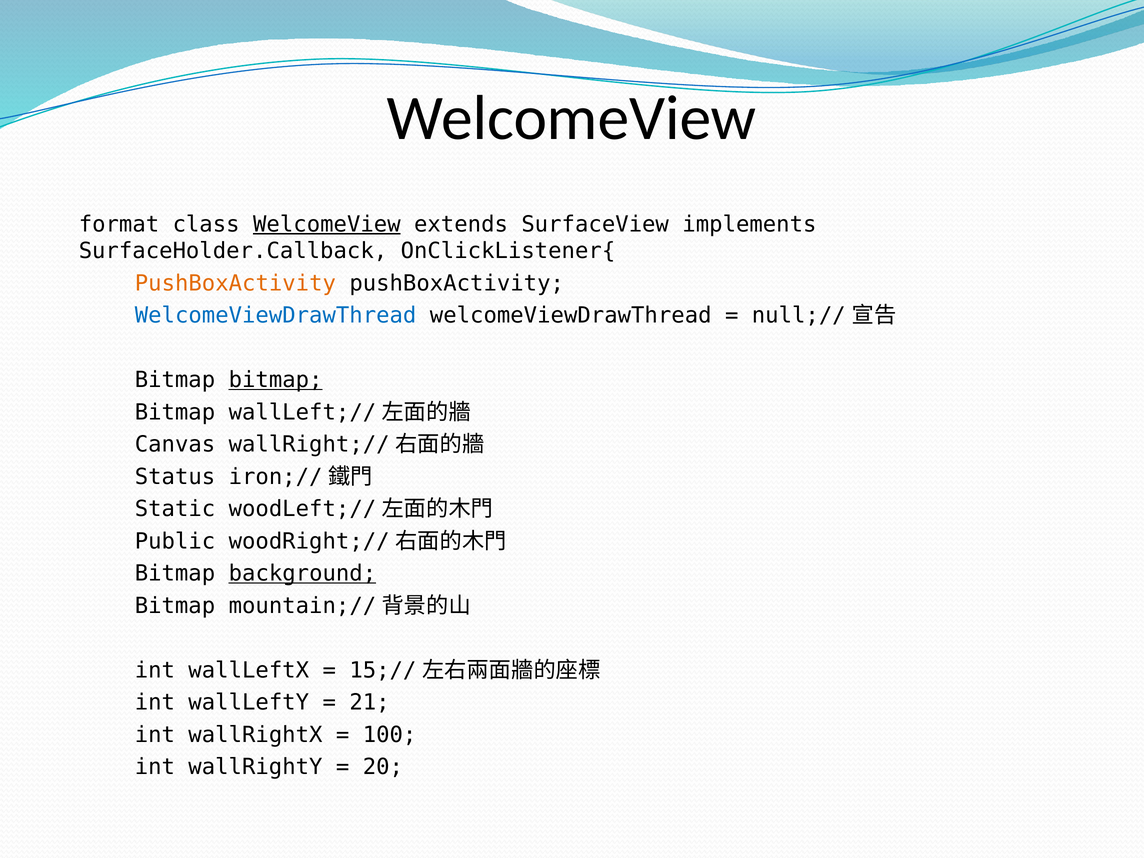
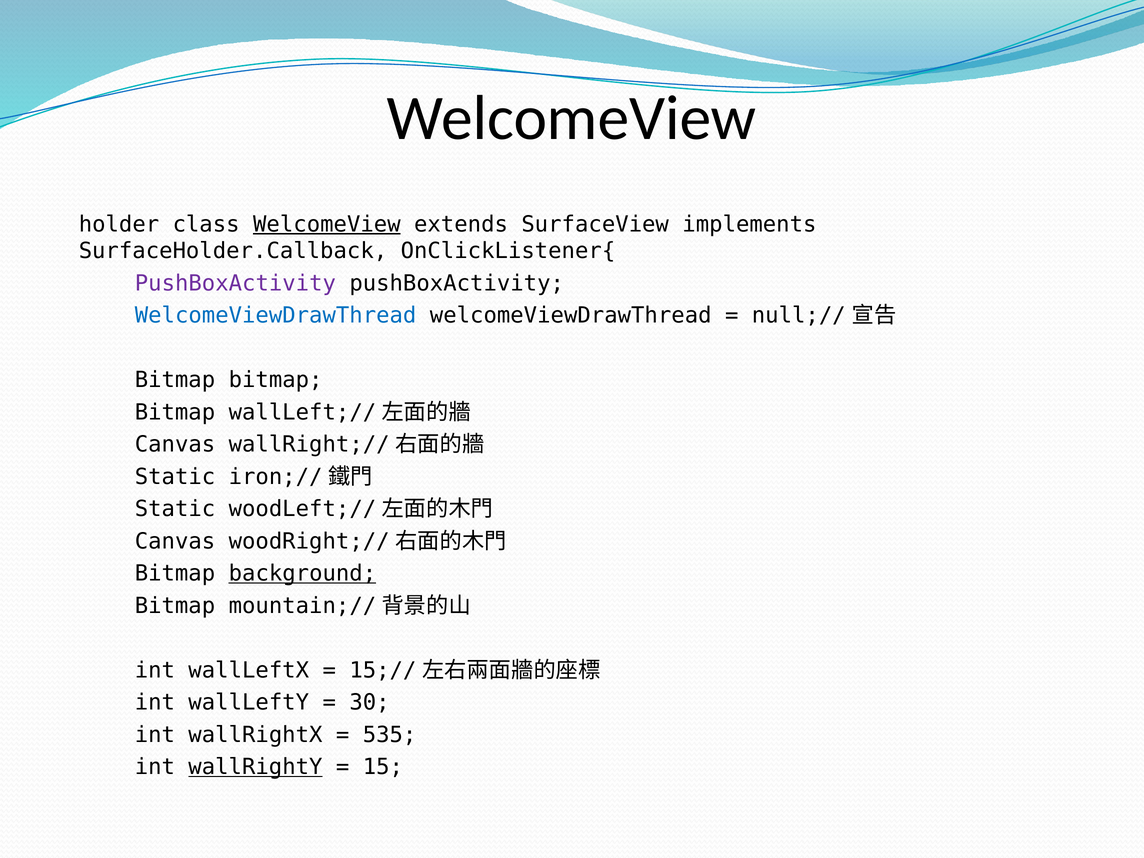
format: format -> holder (119, 224)
PushBoxActivity colour: orange -> purple (235, 283)
bitmap underline: present -> none (276, 380)
Status: Status -> Static (175, 477)
Public: Public -> Canvas (175, 541)
21: 21 -> 30 (370, 702)
100: 100 -> 535 (390, 735)
wallRightY underline: none -> present (255, 767)
20: 20 -> 15 (383, 767)
